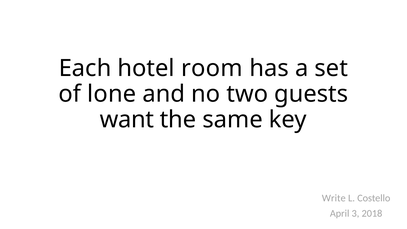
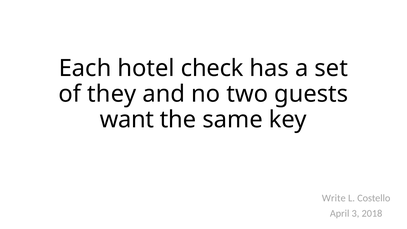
room: room -> check (212, 68)
lone: lone -> they (112, 94)
